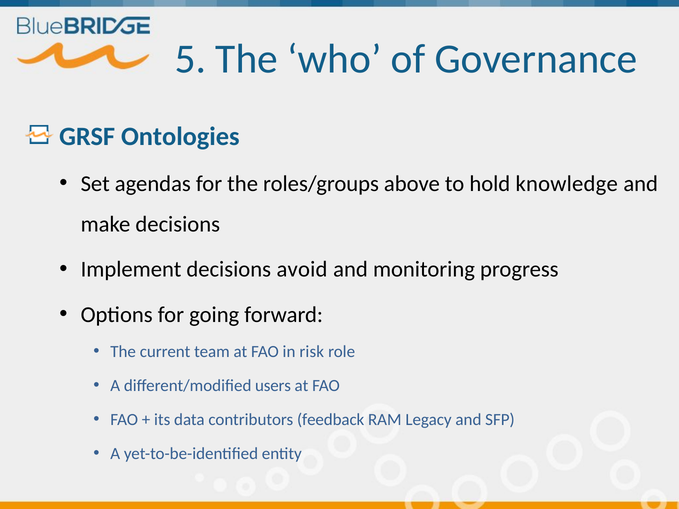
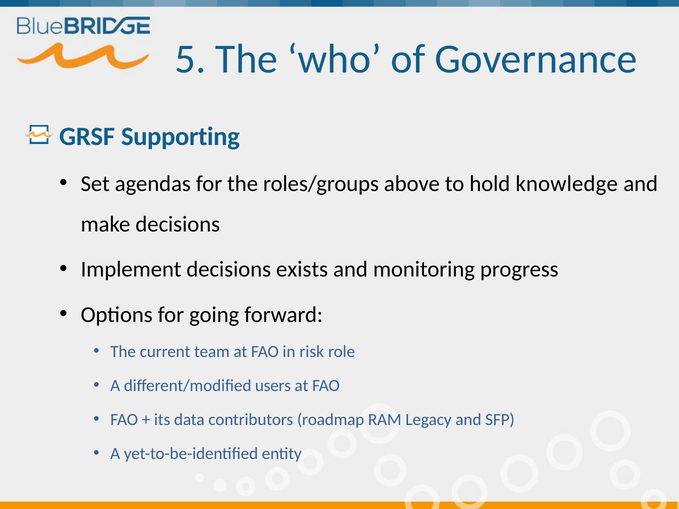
Ontologies: Ontologies -> Supporting (180, 136)
avoid: avoid -> exists (302, 270)
feedback: feedback -> roadmap (331, 420)
